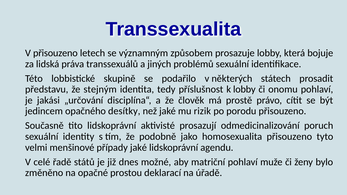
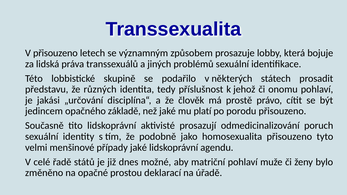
stejným: stejným -> různých (100, 89)
k lobby: lobby -> jehož (244, 89)
desítky: desítky -> základě (124, 111)
rizik: rizik -> platí (202, 111)
